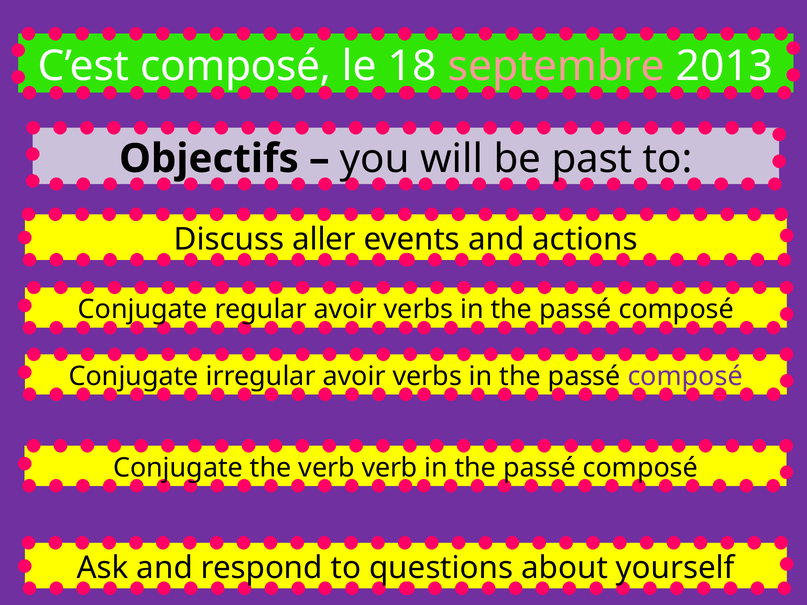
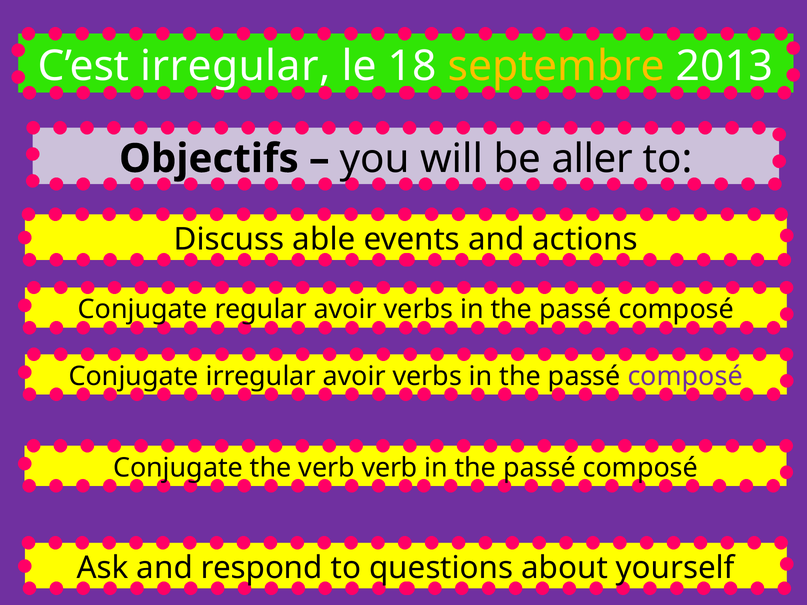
C’est composé: composé -> irregular (235, 66)
septembre colour: pink -> yellow (556, 66)
past: past -> aller (592, 159)
aller: aller -> able (324, 239)
